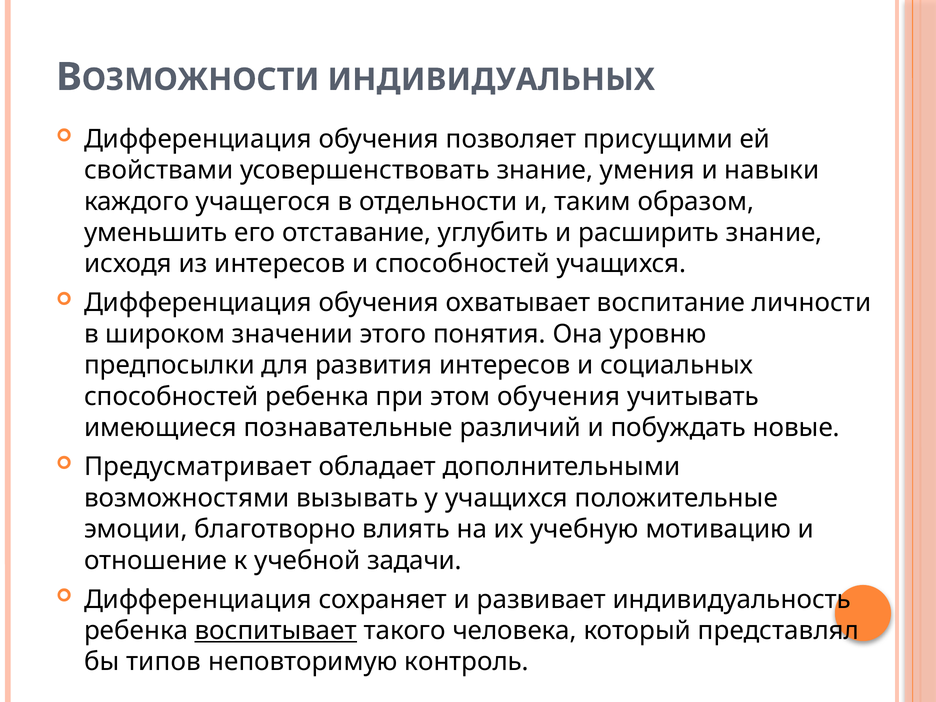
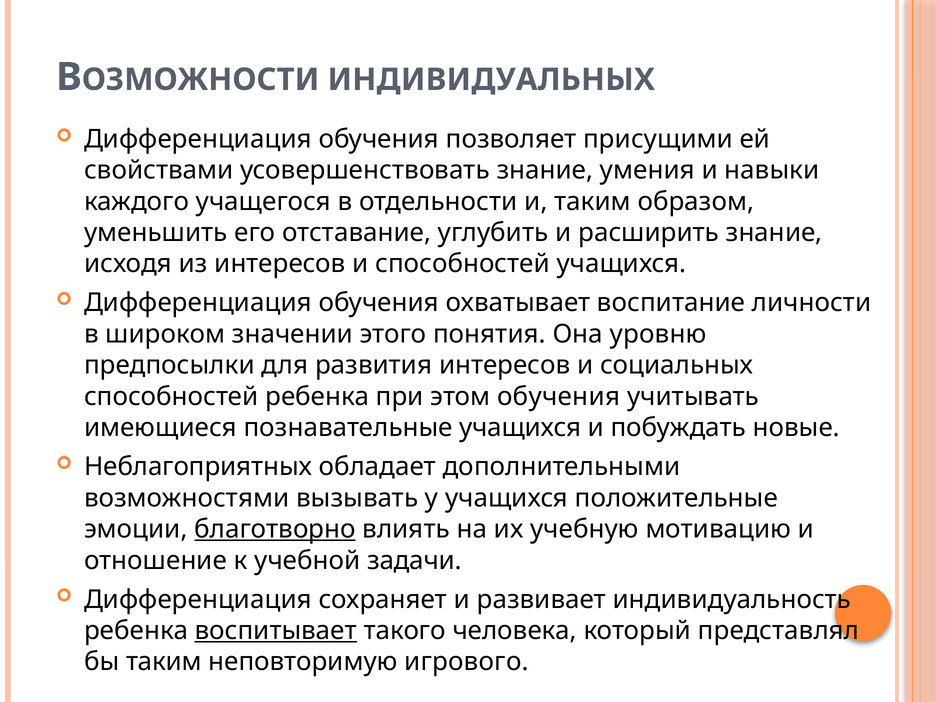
познавательные различий: различий -> учащихся (520, 428)
Предусматривает: Предусматривает -> Неблагоприятных (198, 467)
благотворно underline: none -> present (275, 529)
бы типов: типов -> таким (164, 662)
контроль: контроль -> игрового (467, 662)
